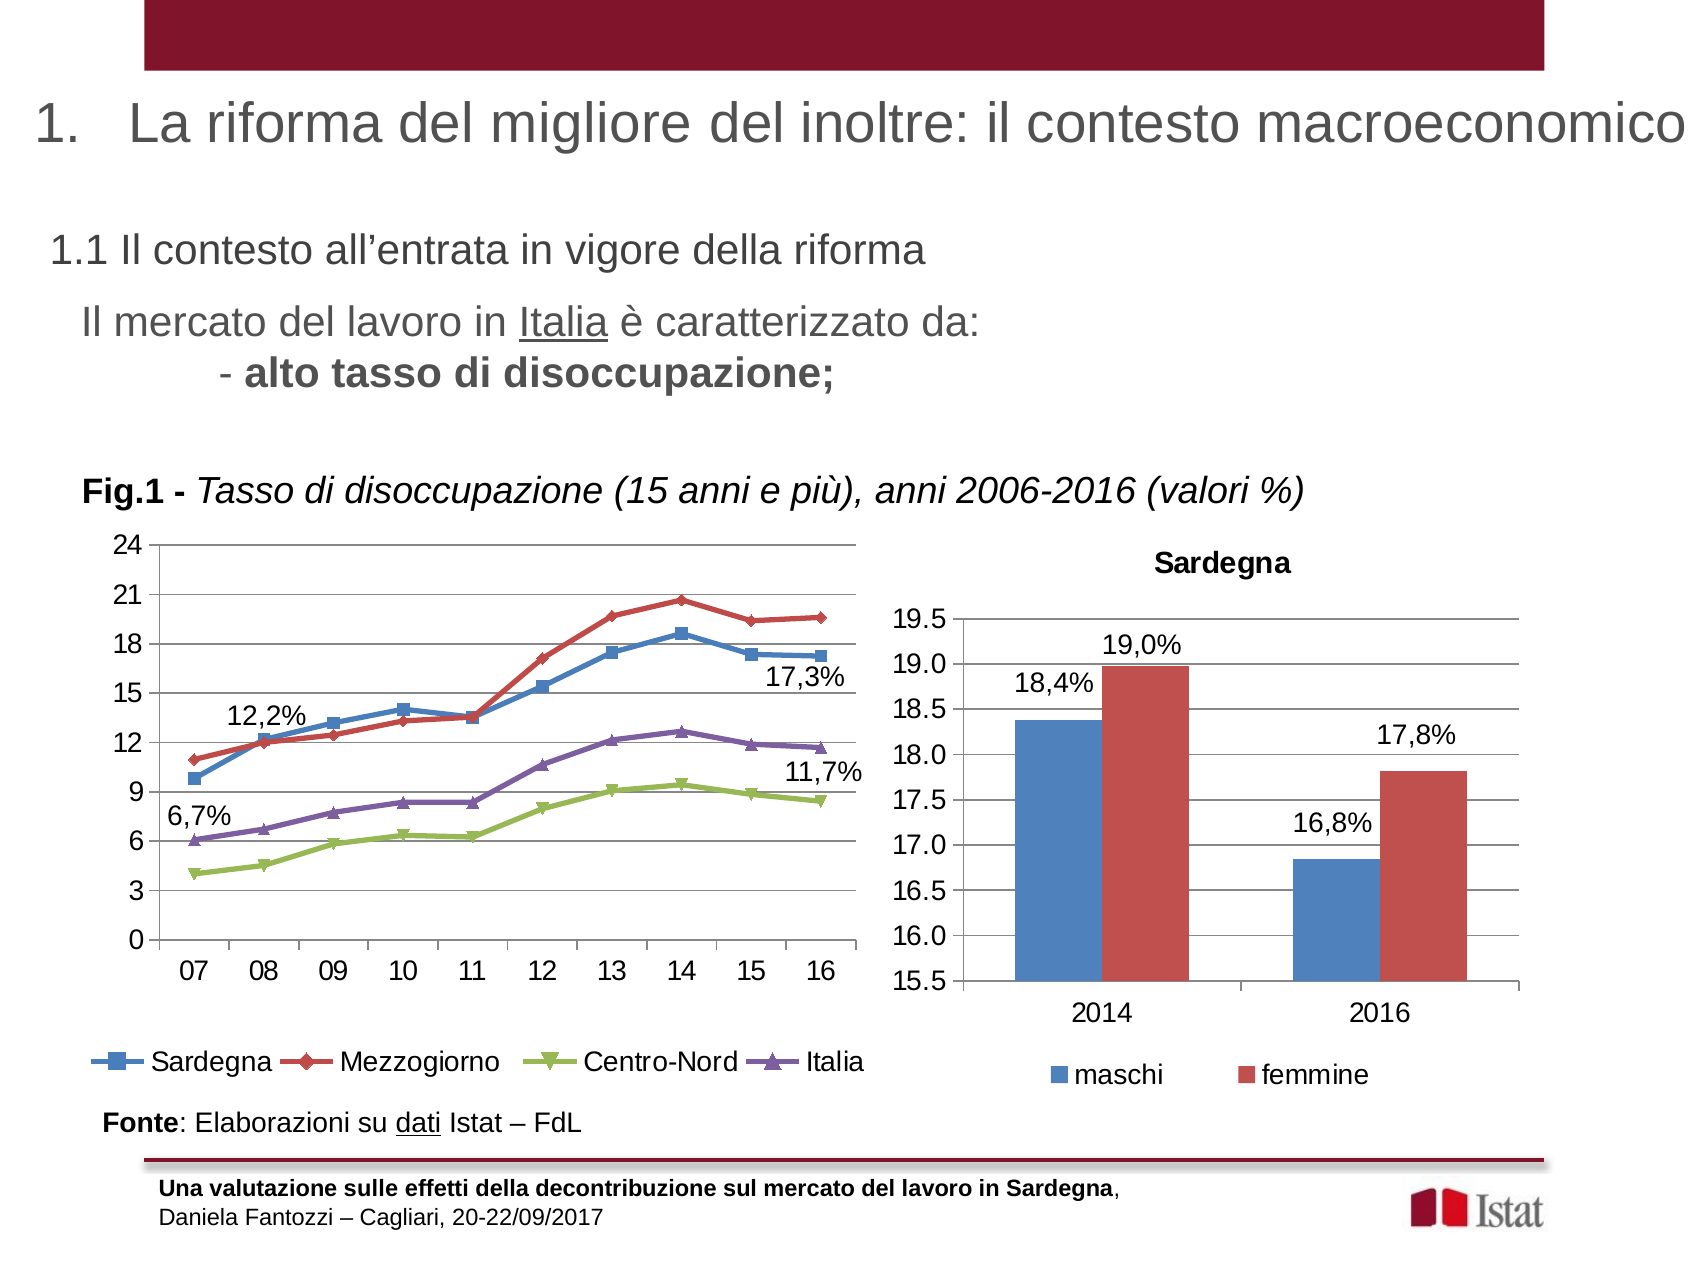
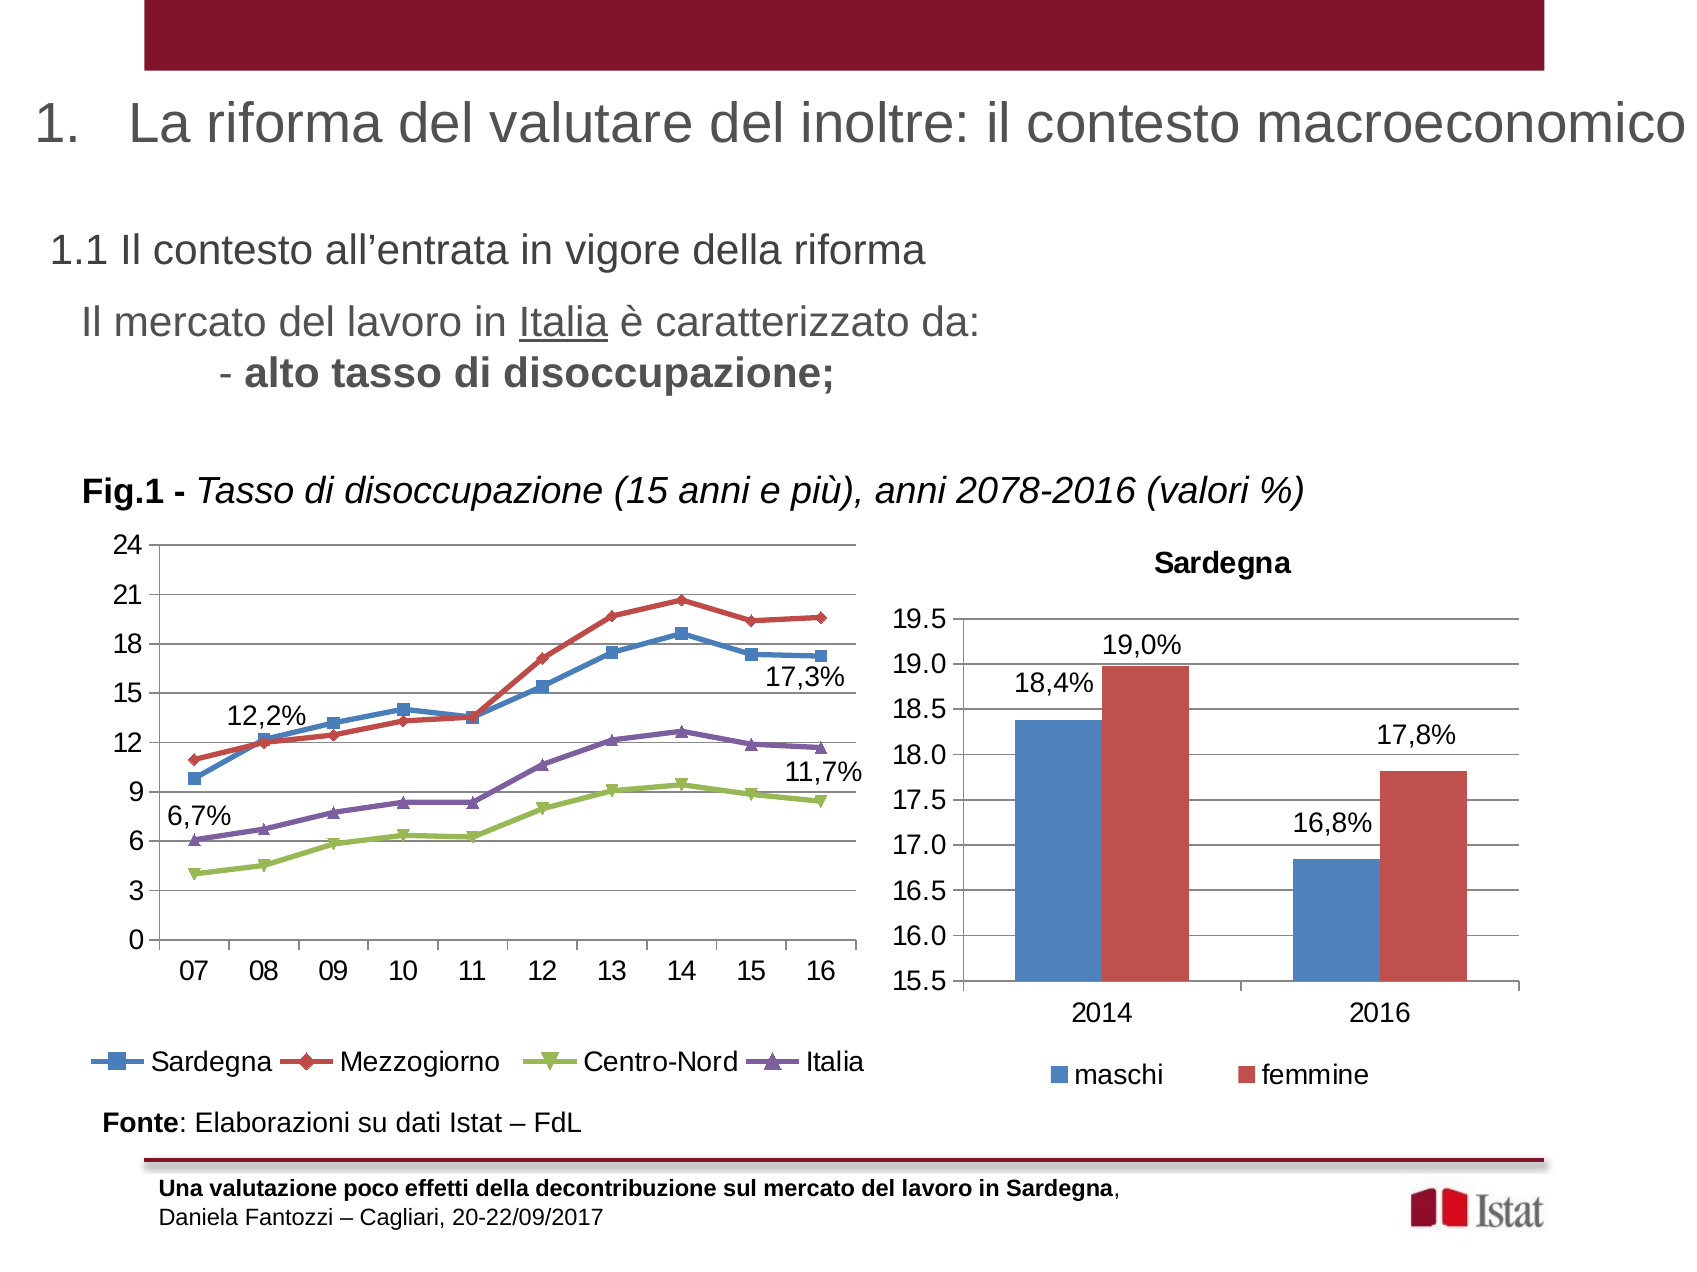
migliore: migliore -> valutare (592, 124)
2006-2016: 2006-2016 -> 2078-2016 (1046, 491)
dati underline: present -> none (418, 1124)
sulle: sulle -> poco (371, 1190)
